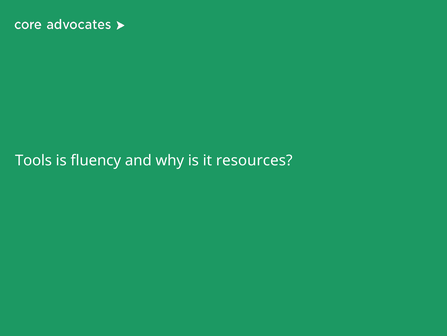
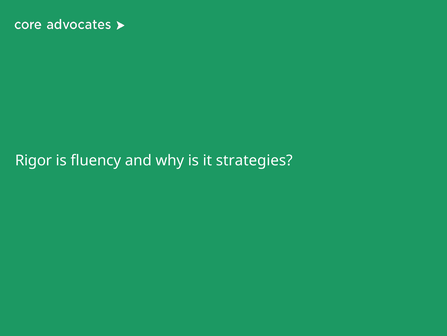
Tools: Tools -> Rigor (34, 160)
resources: resources -> strategies (254, 160)
